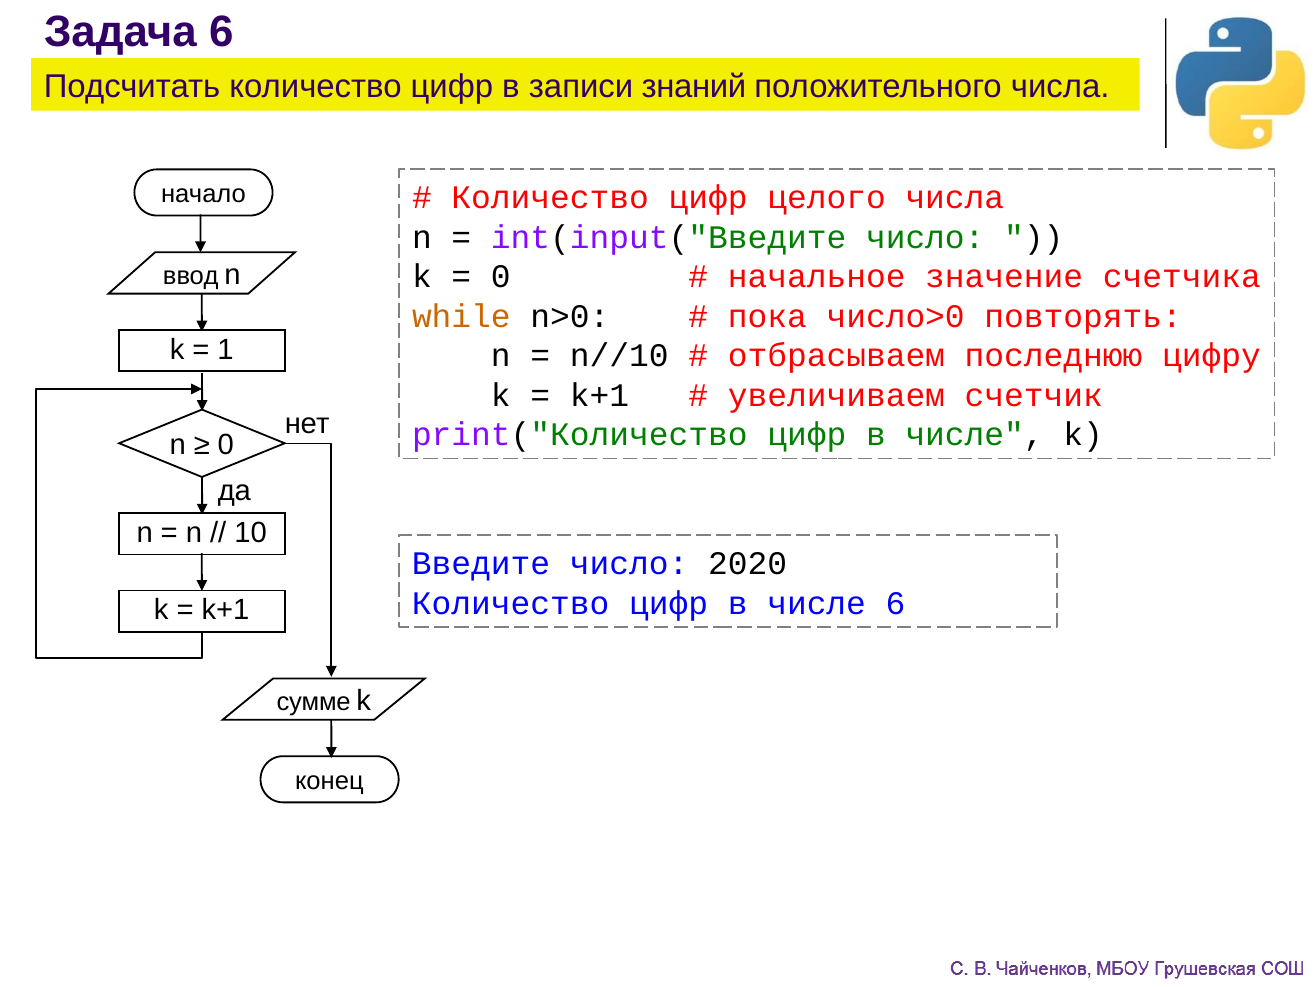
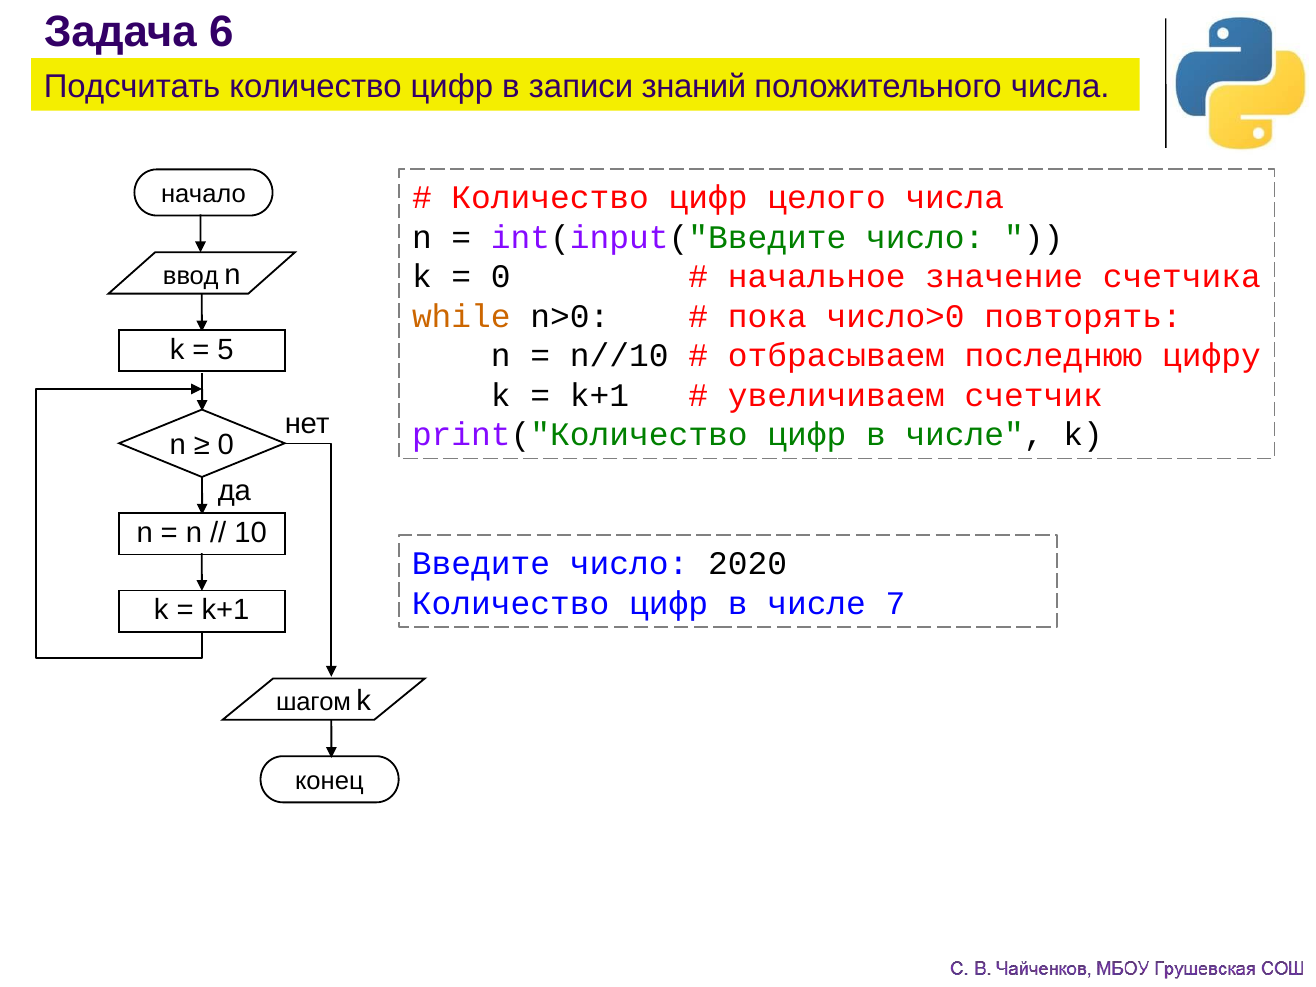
1: 1 -> 5 (226, 350)
числе 6: 6 -> 7 (896, 603)
сумме: сумме -> шагом (314, 702)
